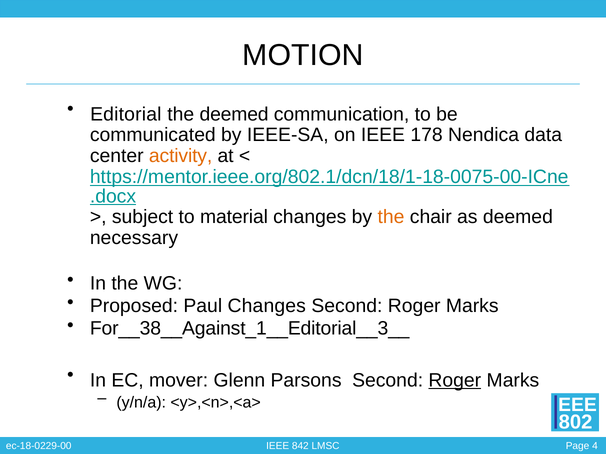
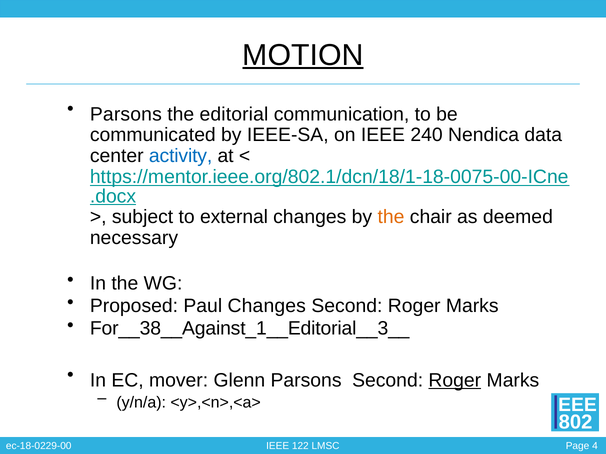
MOTION underline: none -> present (303, 55)
Editorial: Editorial -> Parsons (126, 114)
the deemed: deemed -> editorial (234, 114)
178: 178 -> 240 (427, 135)
activity colour: orange -> blue (181, 156)
material: material -> external (234, 217)
842: 842 -> 122 (300, 447)
